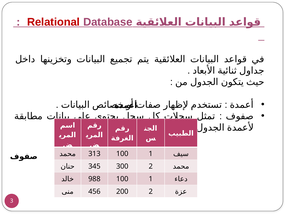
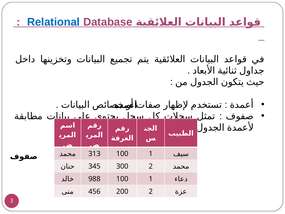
Relational colour: red -> blue (53, 22)
